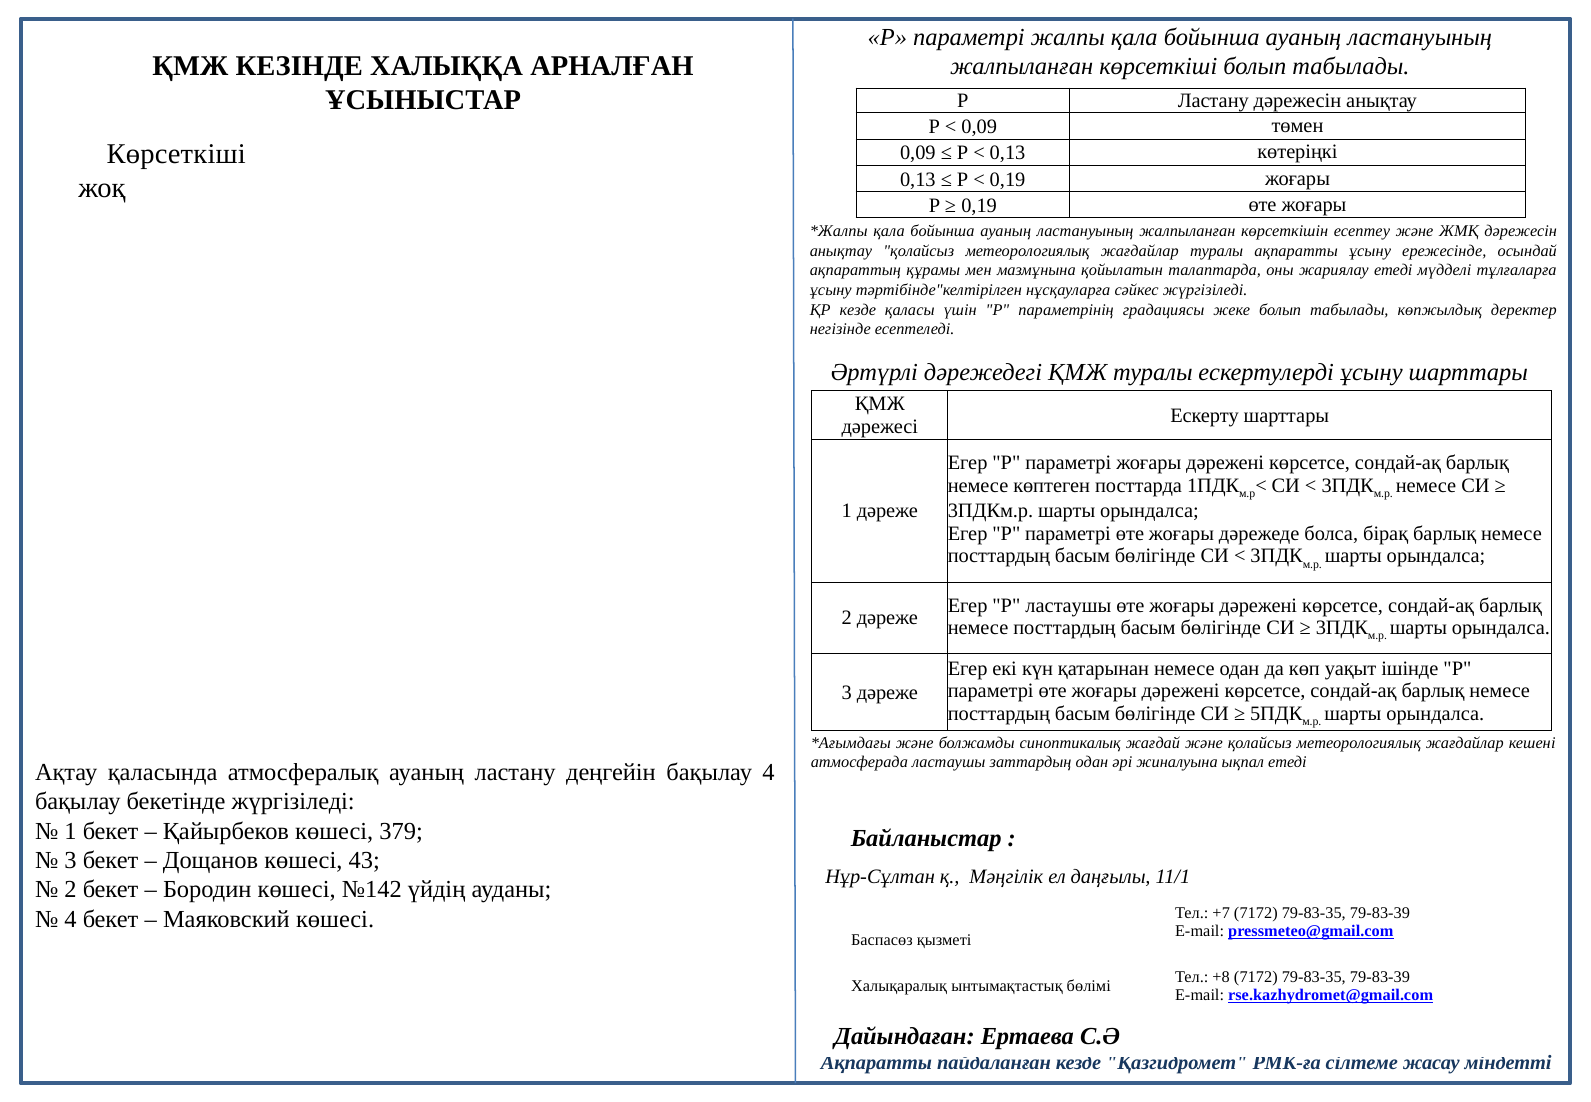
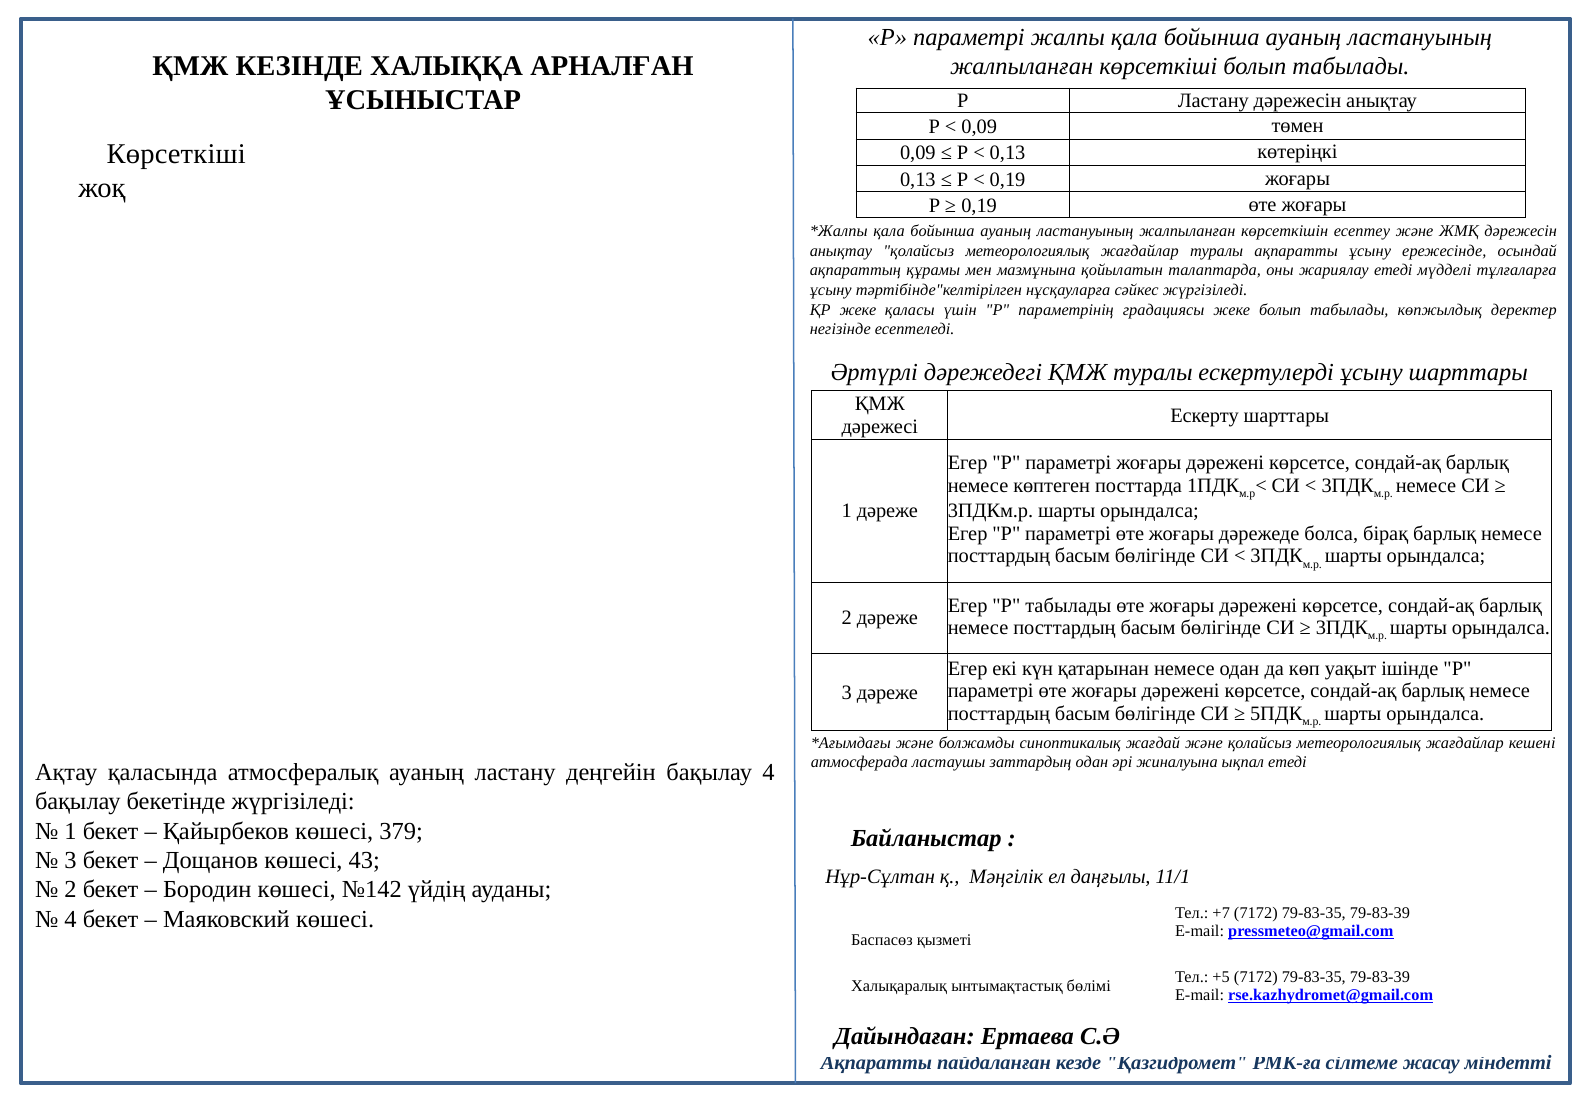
ҚР кезде: кезде -> жеке (858, 310)
Р ластаушы: ластаушы -> табылады (1068, 605)
+8: +8 -> +5 (1221, 976)
